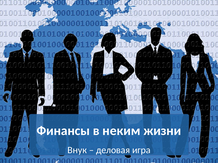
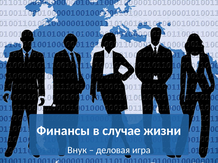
неким: неким -> случае (122, 131)
